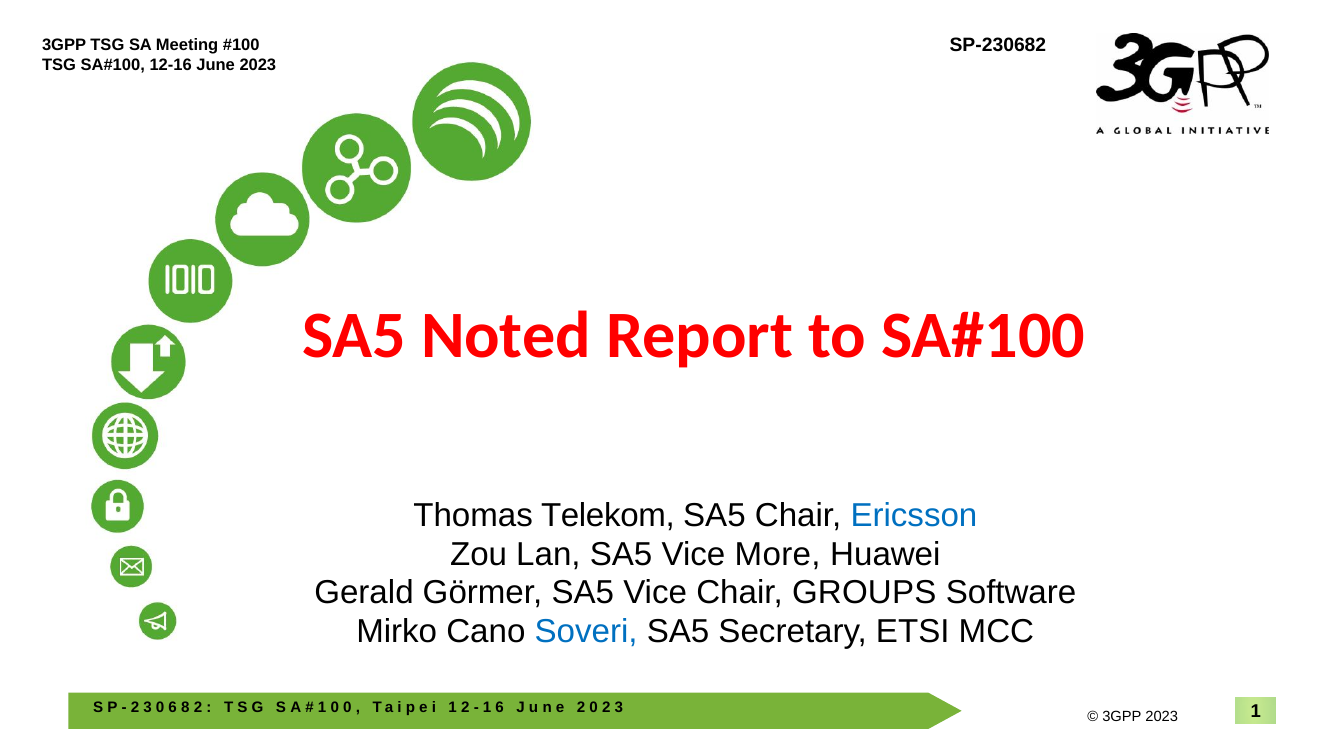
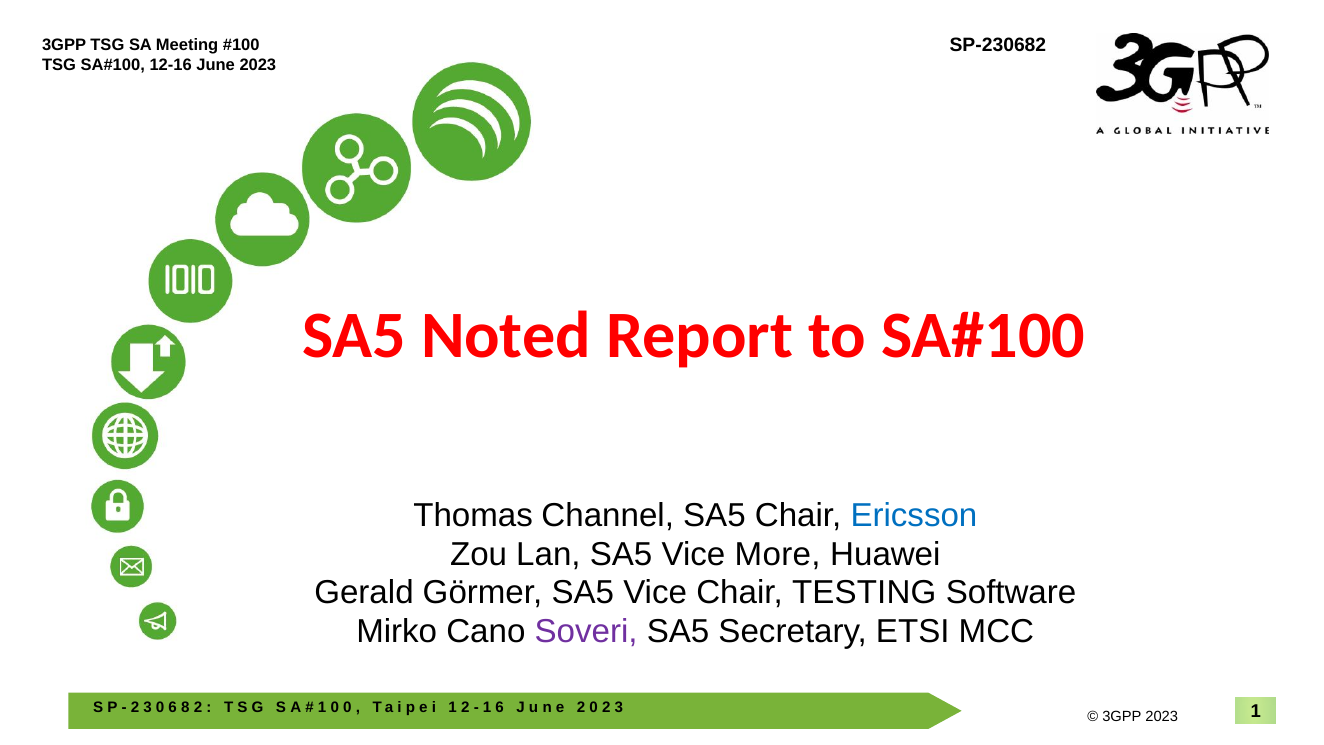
Telekom: Telekom -> Channel (608, 516)
GROUPS: GROUPS -> TESTING (864, 593)
Soveri colour: blue -> purple (586, 631)
